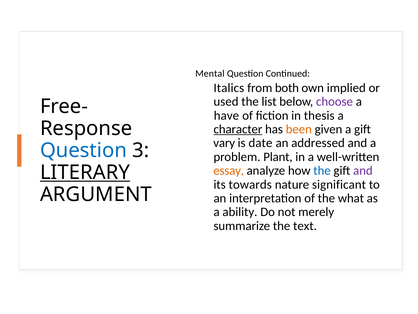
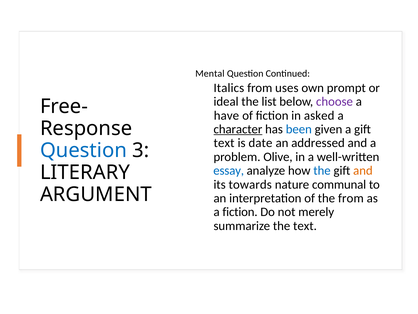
both: both -> uses (287, 88)
implied: implied -> prompt (346, 88)
used: used -> ideal (226, 102)
thesis: thesis -> asked (319, 115)
been colour: orange -> blue (299, 129)
vary: vary -> text (224, 143)
Plant: Plant -> Olive (278, 157)
essay colour: orange -> blue (229, 170)
and colour: purple -> orange (363, 170)
LITERARY underline: present -> none (85, 172)
significant: significant -> communal (339, 184)
the what: what -> from (351, 198)
a ability: ability -> fiction (240, 212)
